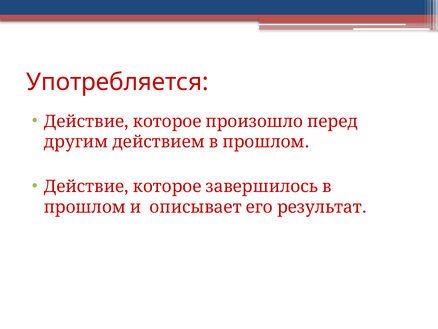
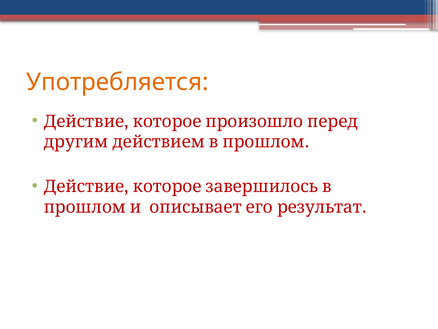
Употребляется colour: red -> orange (117, 82)
